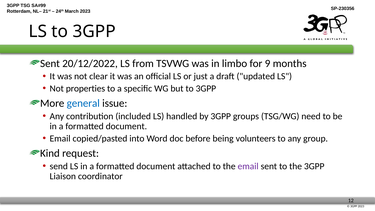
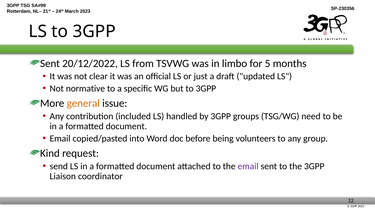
9: 9 -> 5 (268, 63)
properties: properties -> normative (85, 88)
general colour: blue -> orange (83, 103)
